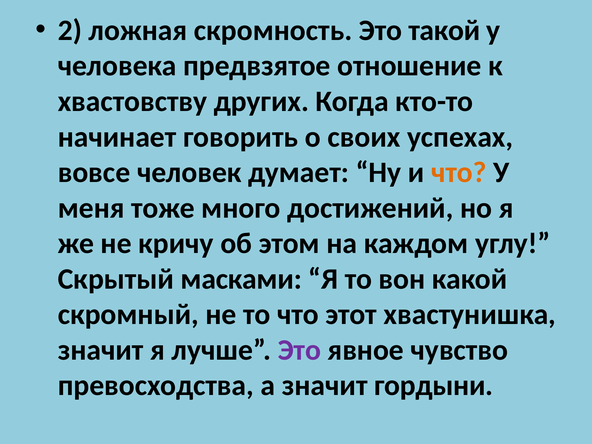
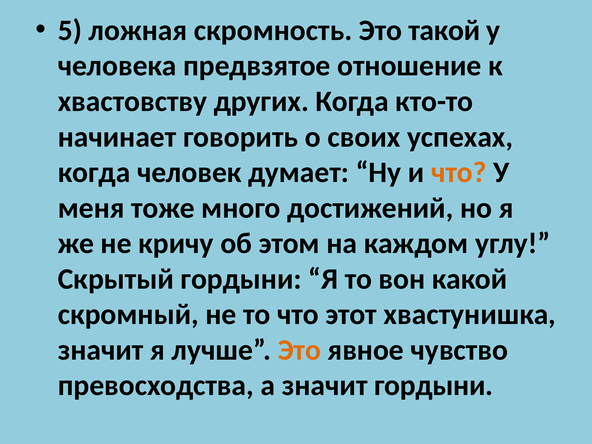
2: 2 -> 5 (70, 30)
вовсе: вовсе -> когда (94, 172)
Скрытый масками: масками -> гордыни (241, 279)
Это colour: purple -> orange (299, 350)
